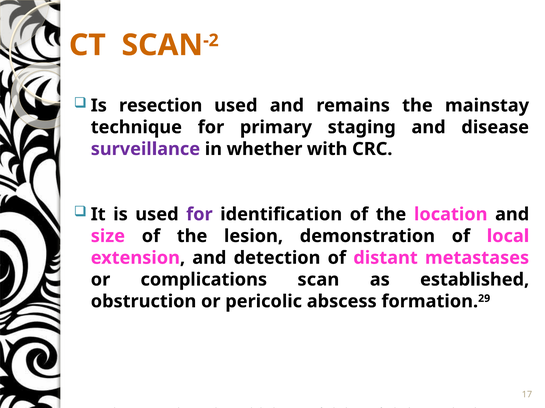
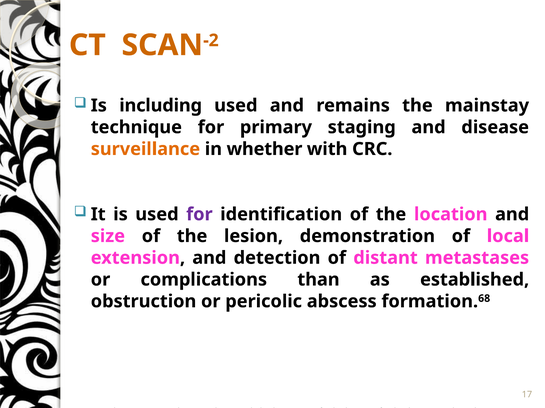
resection: resection -> including (161, 106)
surveillance colour: purple -> orange (145, 149)
complications scan: scan -> than (318, 280)
29: 29 -> 68 (484, 299)
